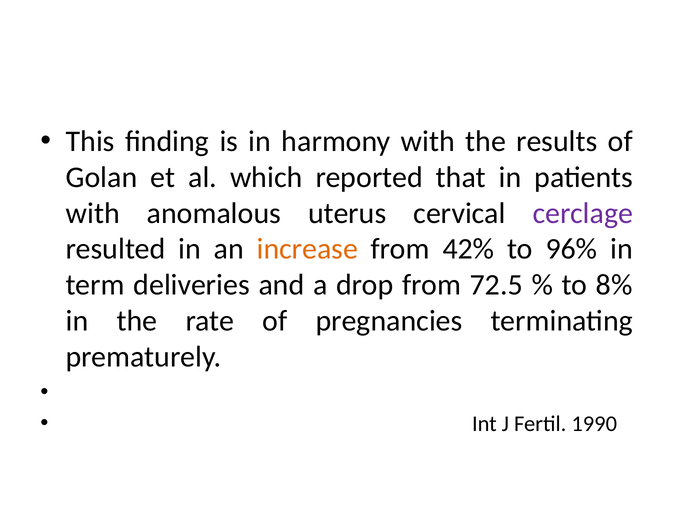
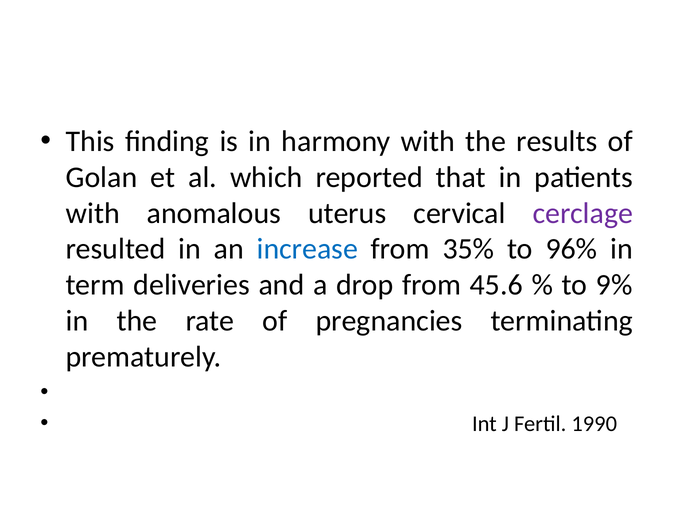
increase colour: orange -> blue (307, 249)
42%: 42% -> 35% (468, 249)
72.5: 72.5 -> 45.6 (496, 285)
8%: 8% -> 9% (614, 285)
